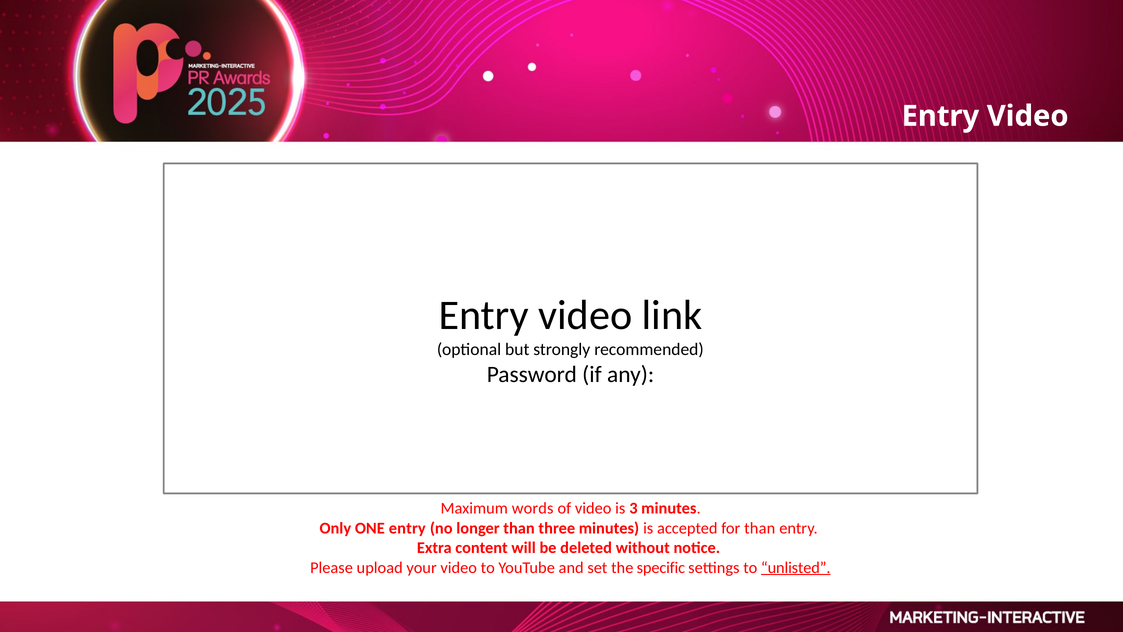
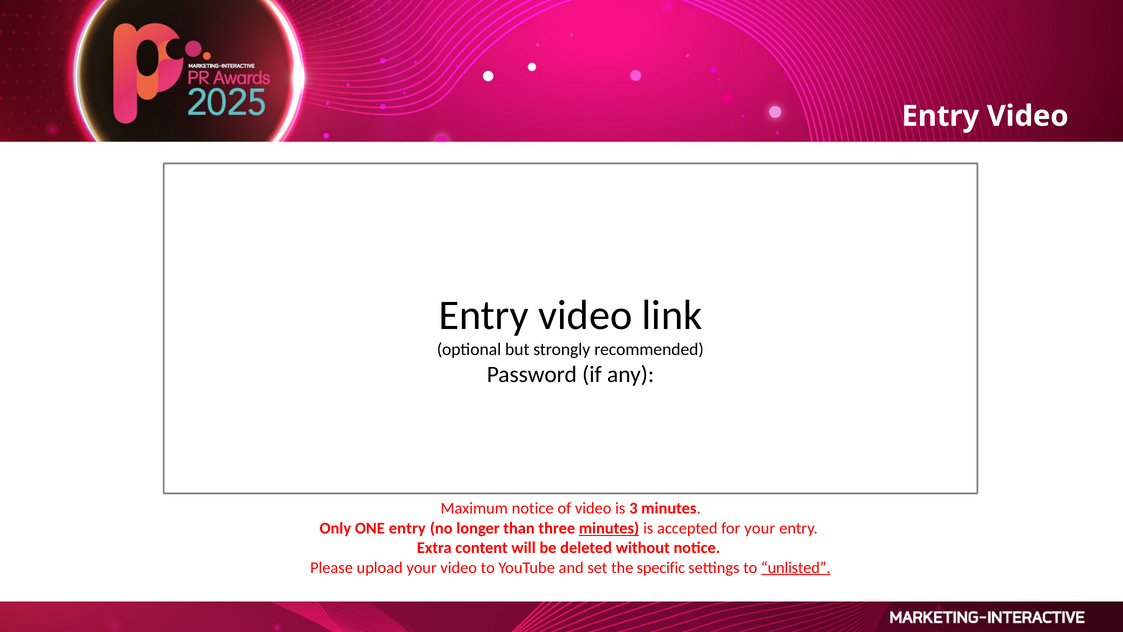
Maximum words: words -> notice (533, 508)
minutes underline: none -> present (609, 528)
for than: than -> your (760, 528)
